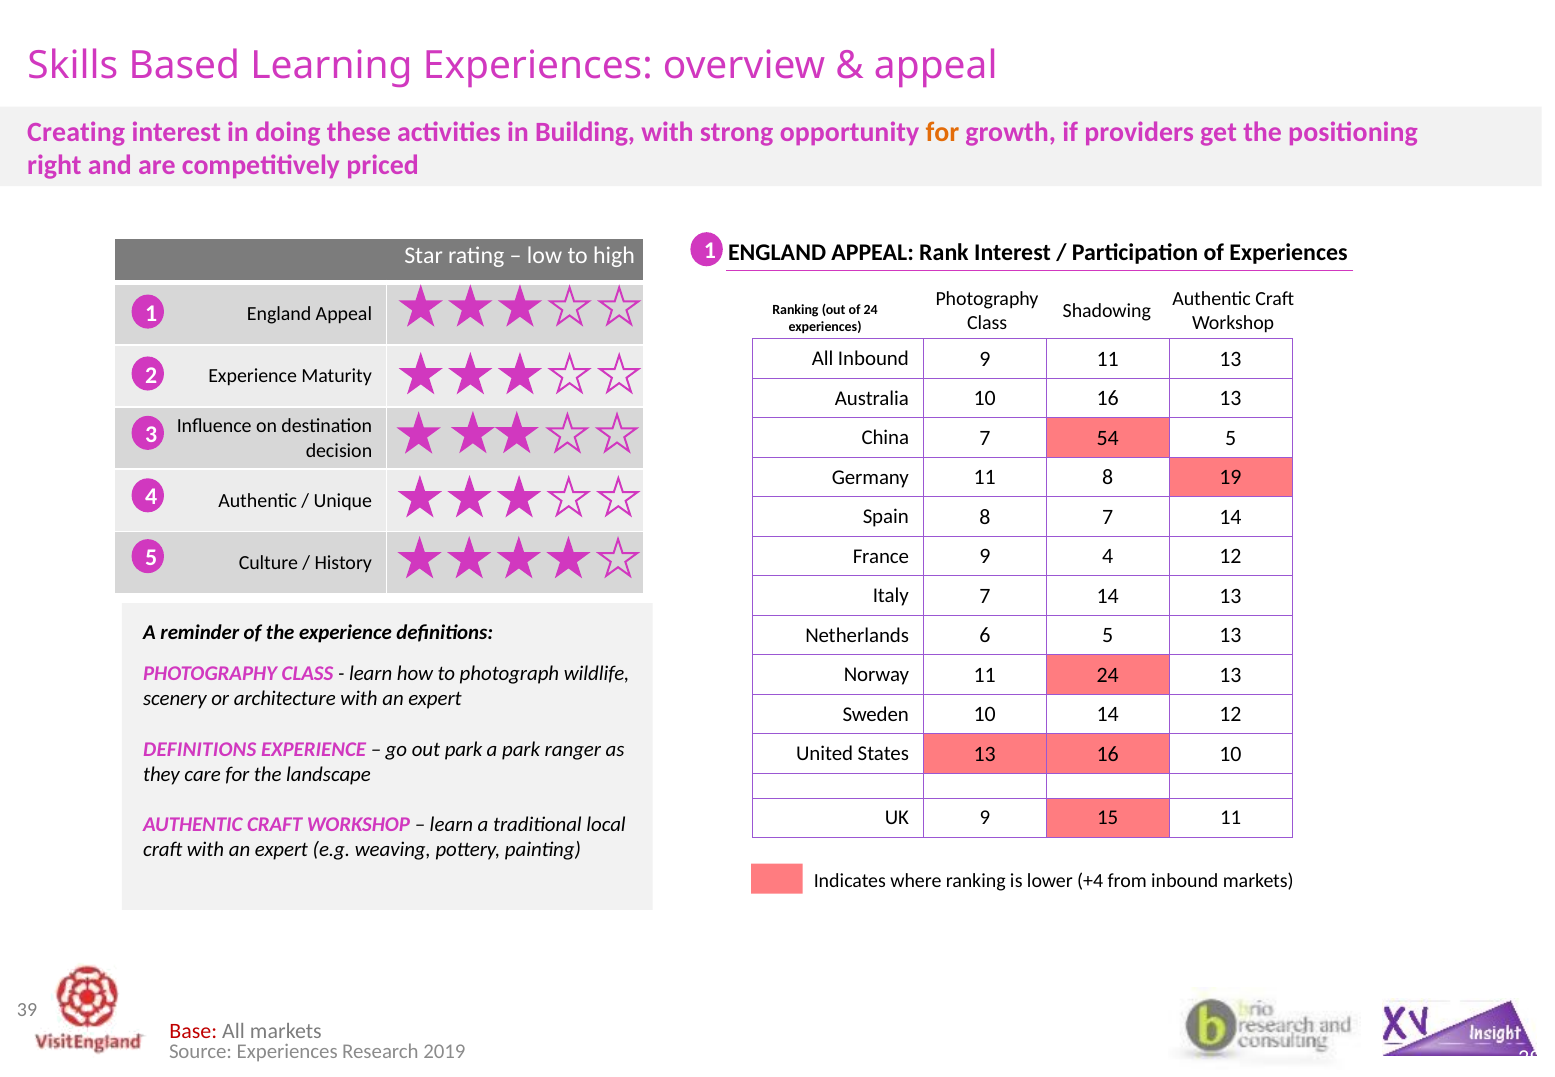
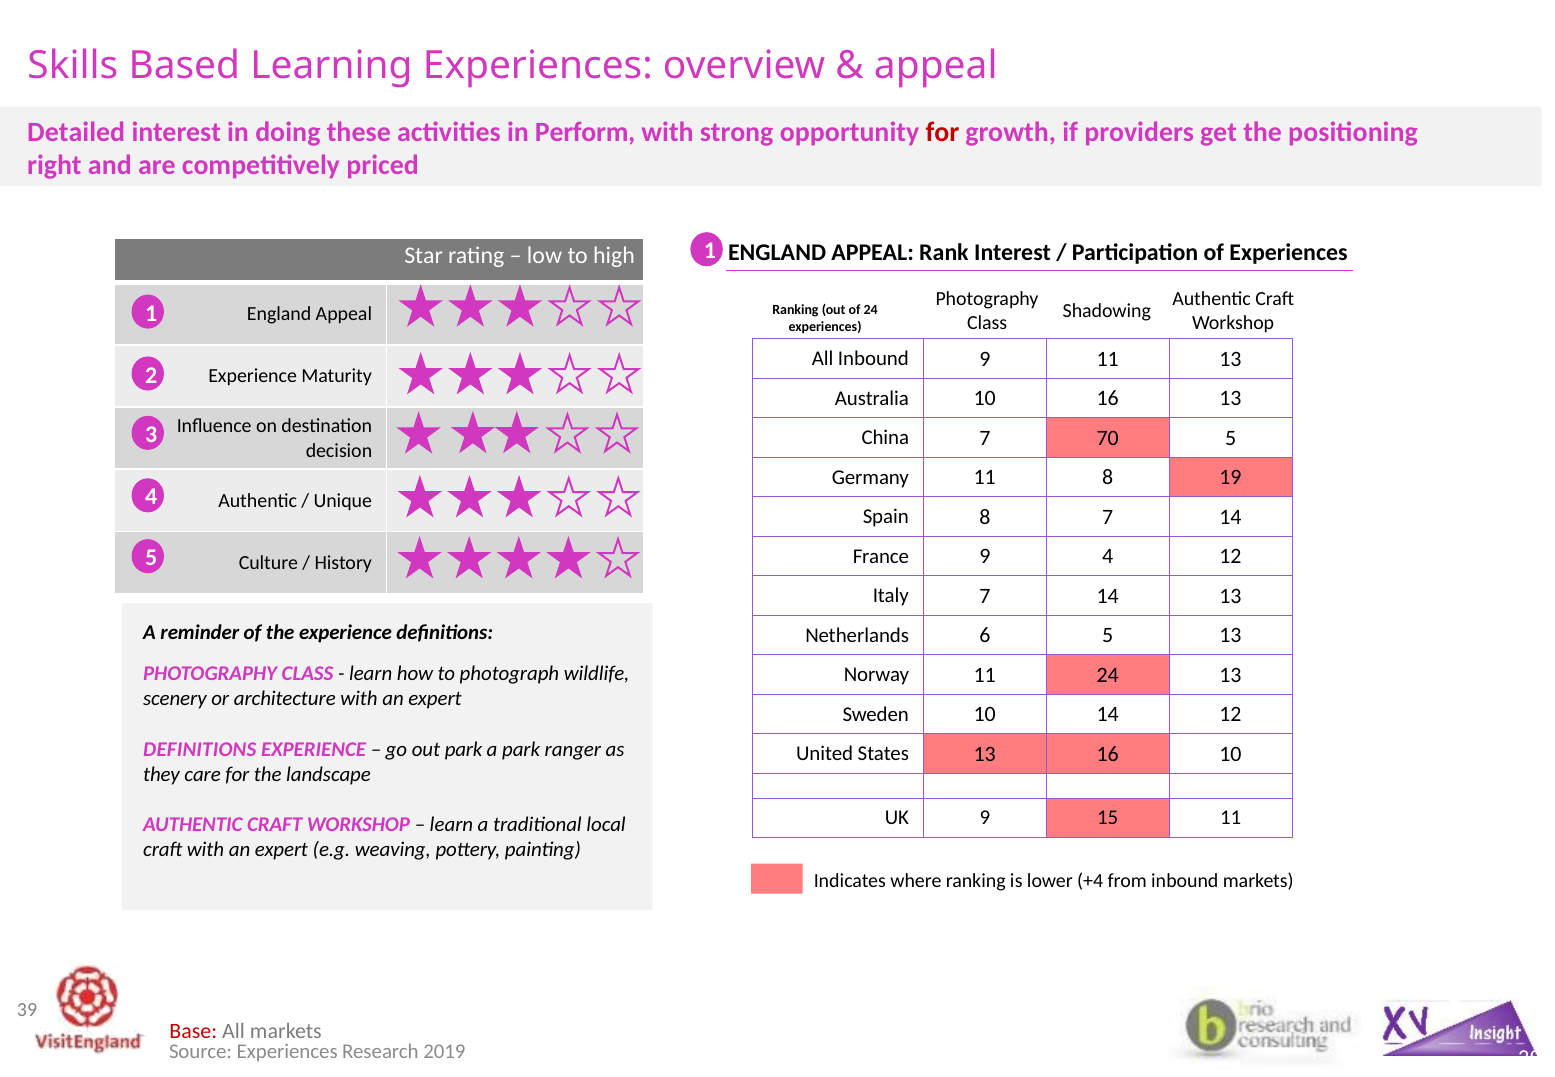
Creating: Creating -> Detailed (76, 132)
Building: Building -> Perform (585, 132)
for colour: orange -> red (942, 132)
54: 54 -> 70 (1108, 438)
